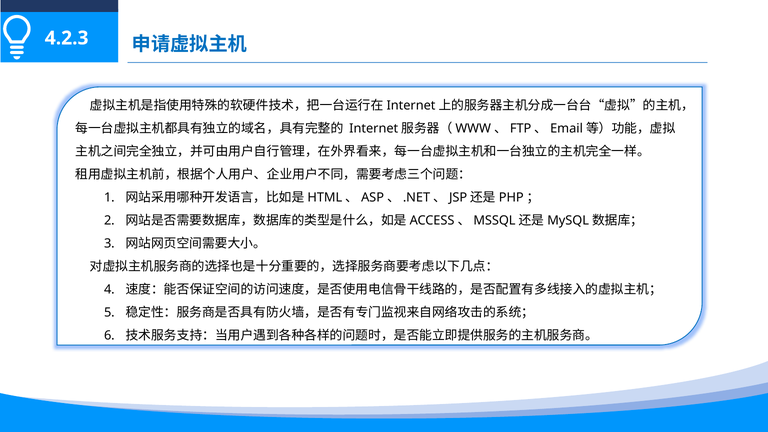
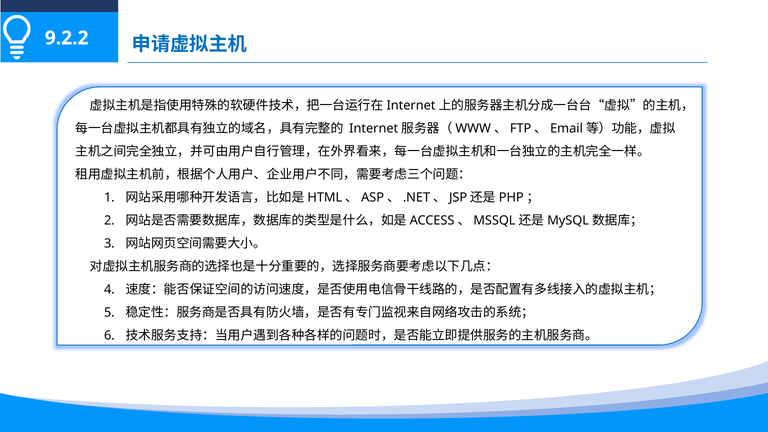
4.2.3: 4.2.3 -> 9.2.2 (67, 38)
